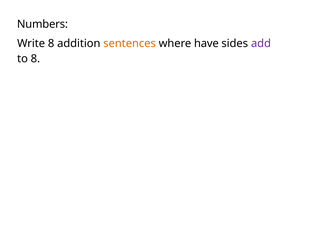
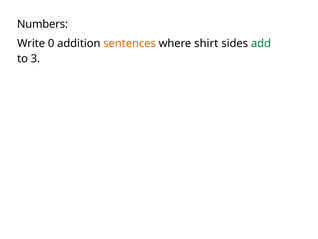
Write 8: 8 -> 0 (51, 43)
have: have -> shirt (206, 43)
add colour: purple -> green (261, 43)
to 8: 8 -> 3 (35, 59)
